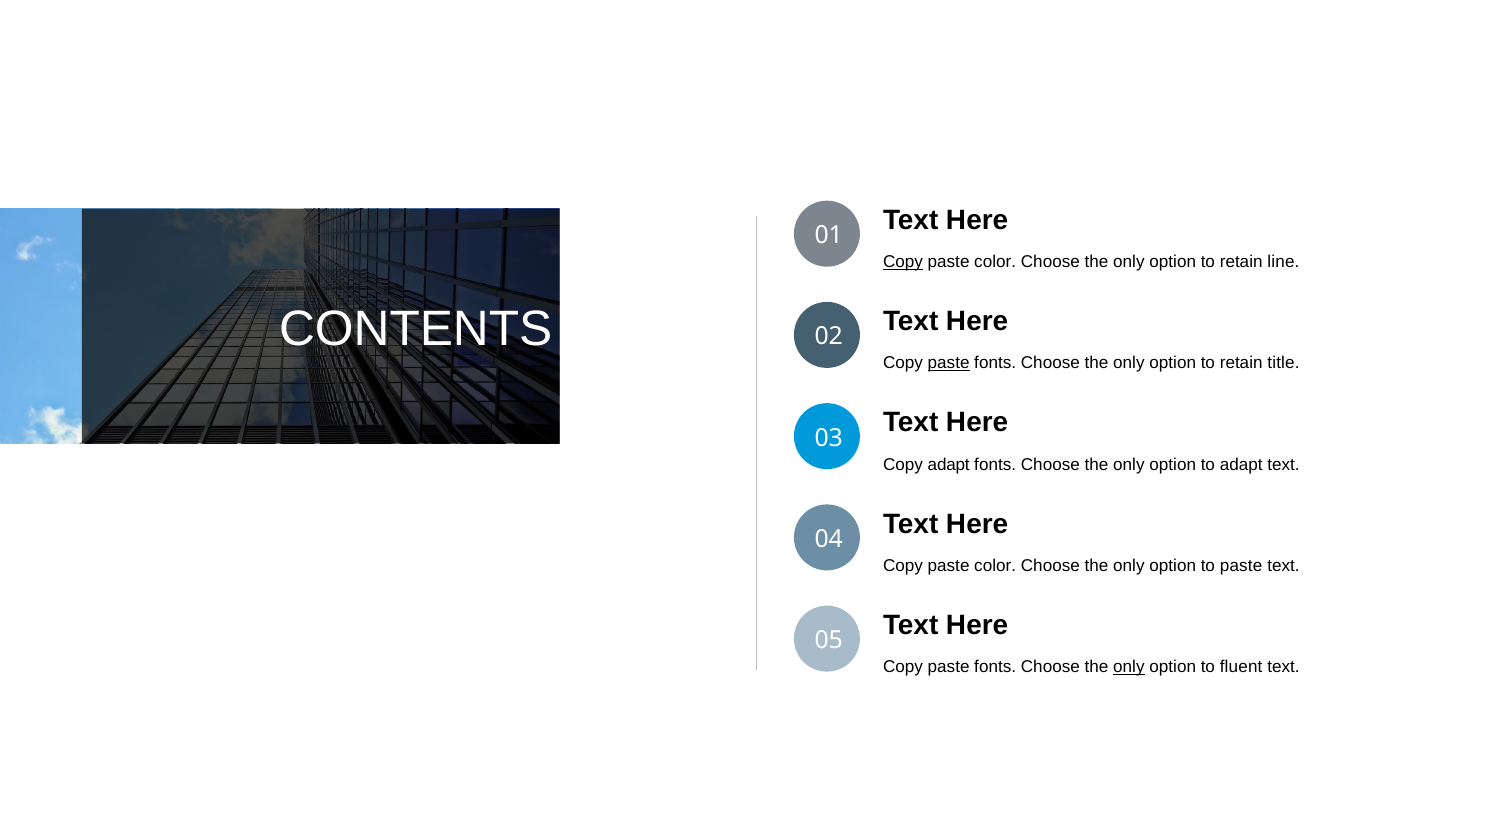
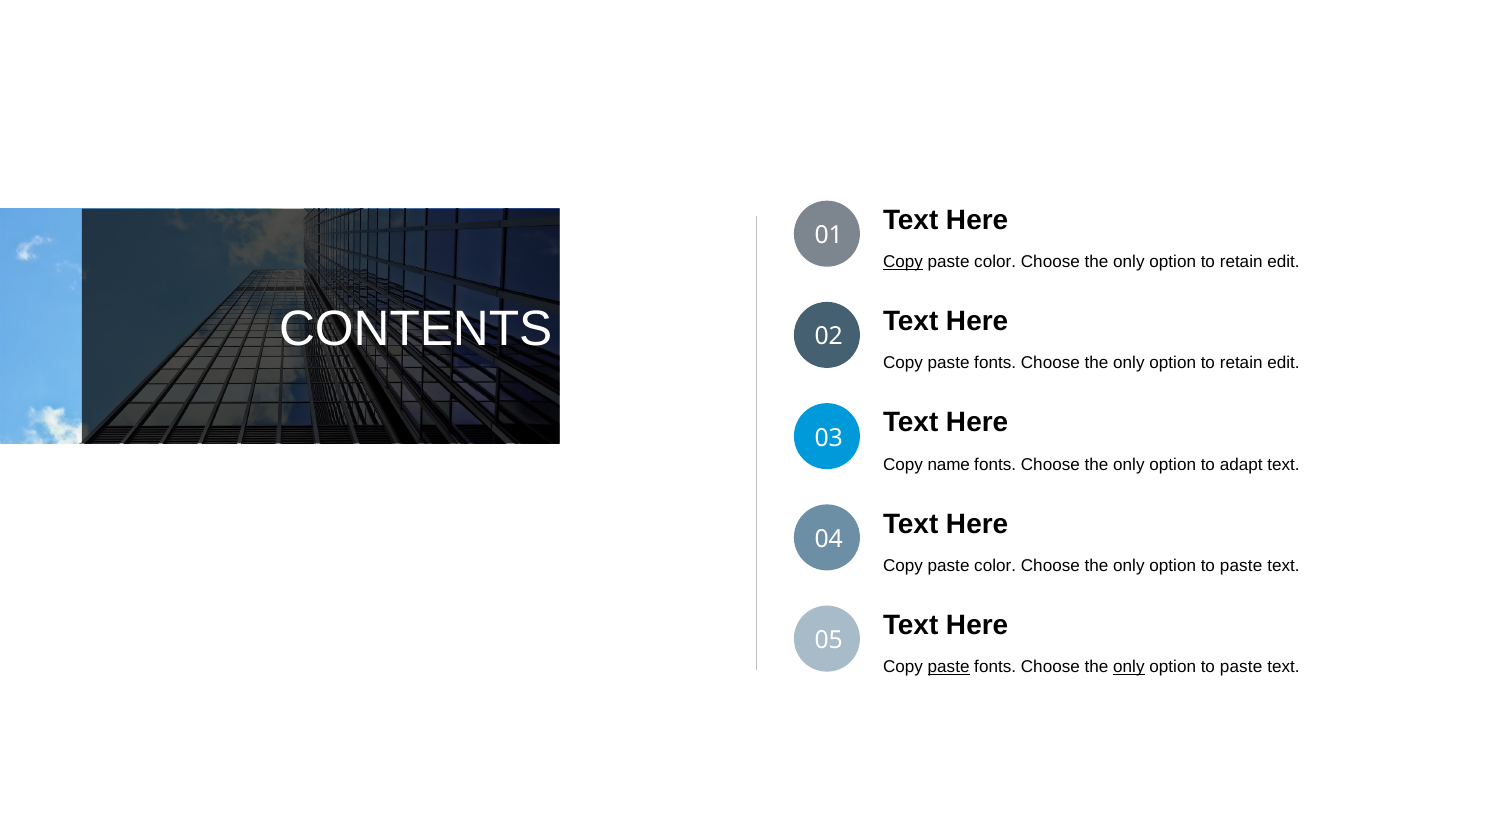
line: line -> edit (1284, 262)
paste underline: present -> none (949, 363)
title: title -> edit (1284, 363)
Copy adapt: adapt -> name (949, 464)
paste underline: none -> present (949, 667)
fluent: fluent -> paste (1241, 667)
